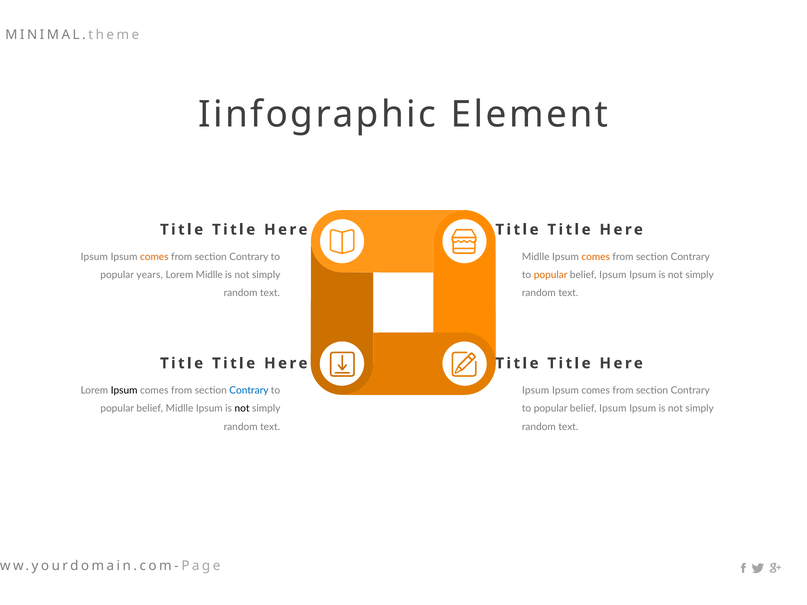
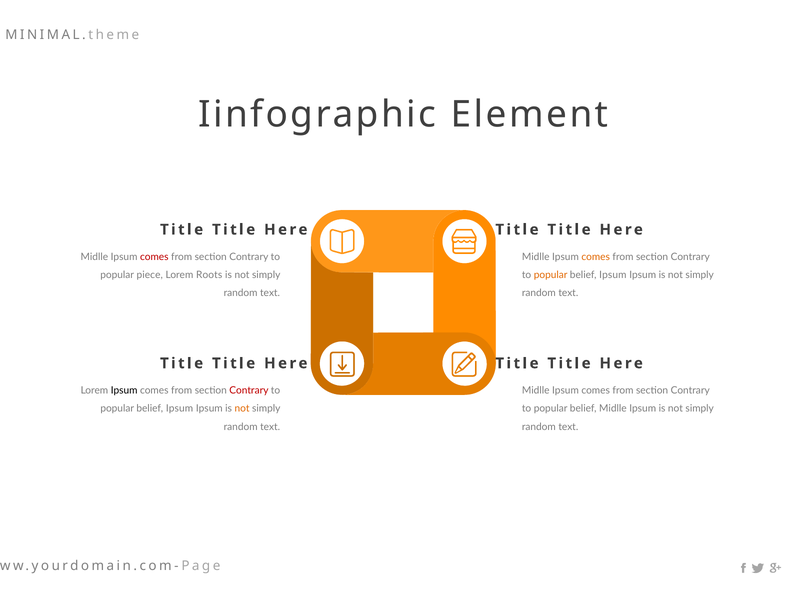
Ipsum: Ipsum -> Midlle (94, 257)
comes colour: orange -> red (154, 257)
years: years -> piece (150, 275)
Lorem Midlle: Midlle -> Roots (209, 275)
Contrary colour: blue -> red (249, 391)
Ipsum: Ipsum -> Midlle (536, 391)
Midlle: Midlle -> Ipsum (179, 409)
not colour: black -> orange (242, 409)
Ipsum: Ipsum -> Midlle (613, 409)
